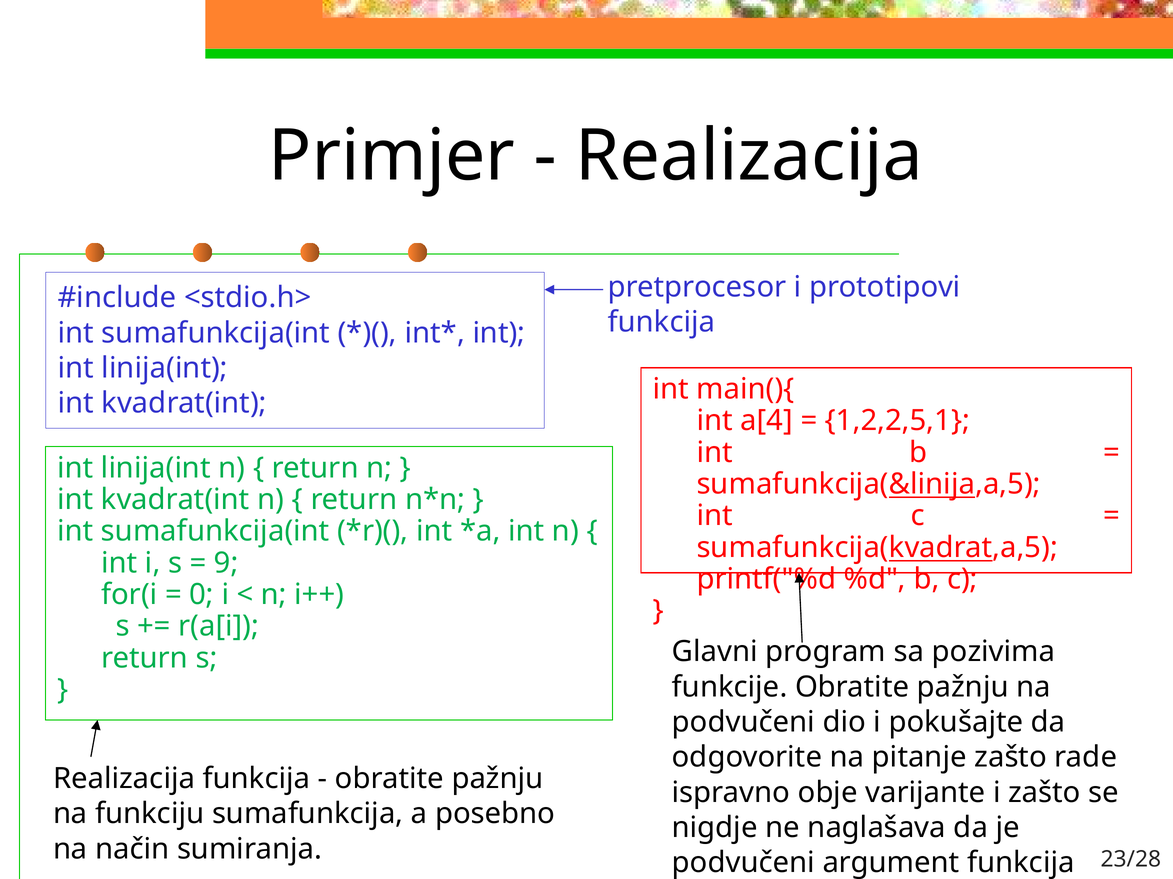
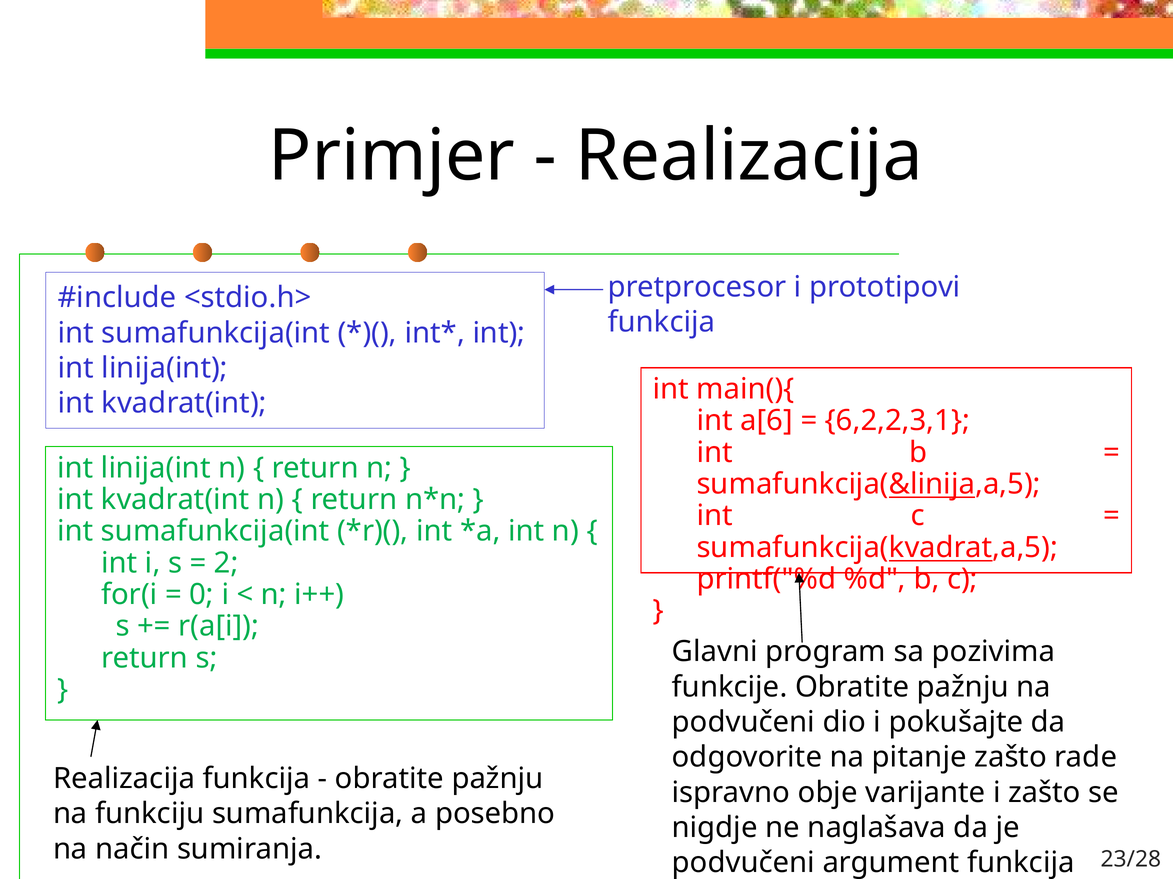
a[4: a[4 -> a[6 (767, 421)
1,2,2,5,1: 1,2,2,5,1 -> 6,2,2,3,1 (897, 421)
9: 9 -> 2 (226, 563)
